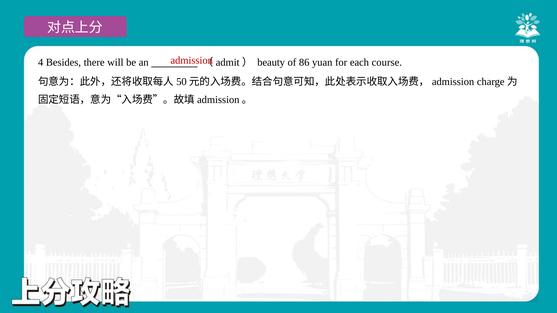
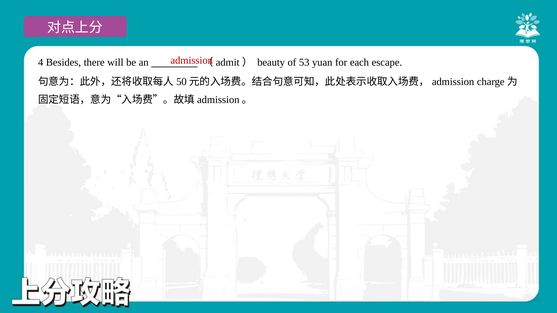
86: 86 -> 53 (304, 62)
course: course -> escape (387, 62)
